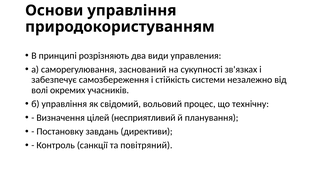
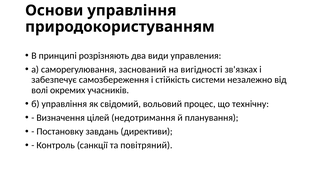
сукупності: сукупності -> вигідності (202, 70)
несприятливий: несприятливий -> недотримання (143, 118)
